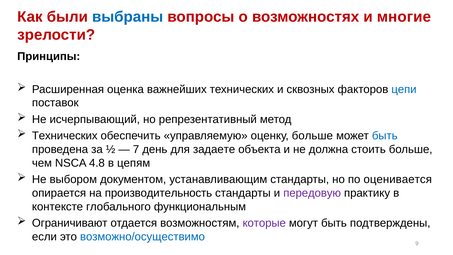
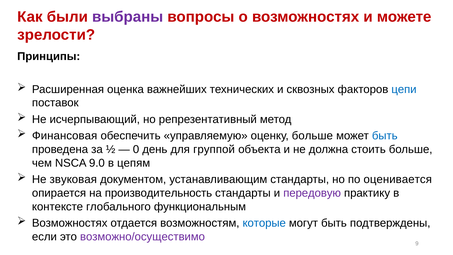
выбраны colour: blue -> purple (128, 17)
многие: многие -> можете (404, 17)
Технических: Технических -> Финансовая (65, 136)
7: 7 -> 0 (136, 149)
задаете: задаете -> группой (214, 149)
4.8: 4.8 -> 9.0 (97, 163)
выбором: выбором -> звуковая (73, 179)
Ограничивают: Ограничивают -> Возможностях (70, 223)
которые colour: purple -> blue (264, 223)
возможно/осуществимо colour: blue -> purple (142, 236)
